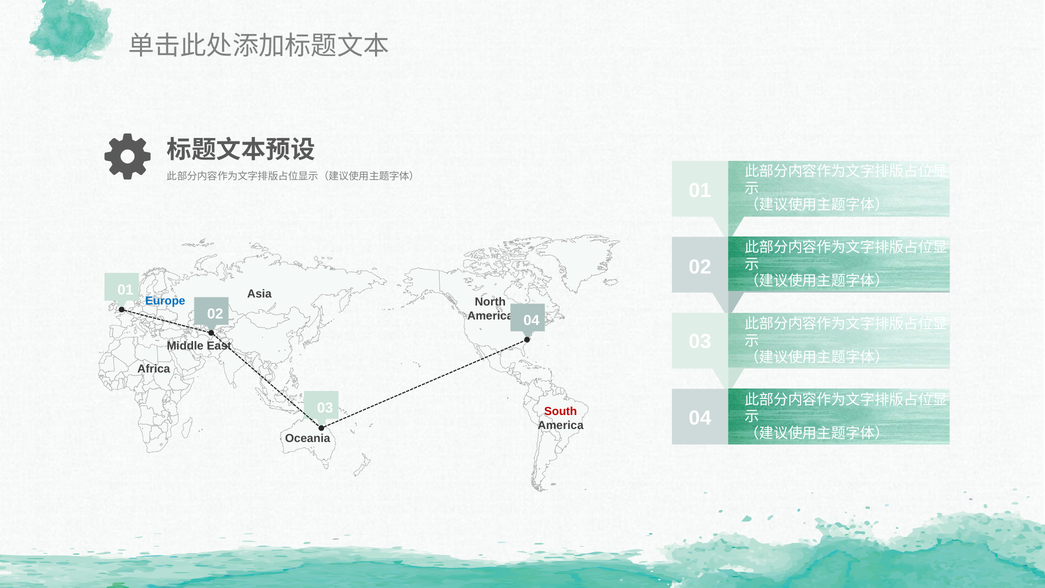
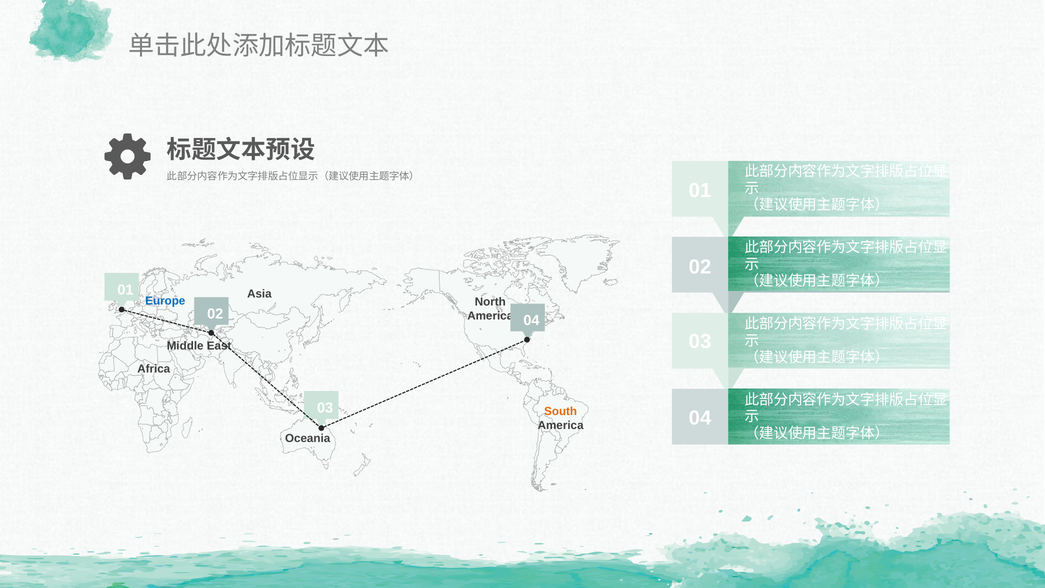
South colour: red -> orange (561, 411)
